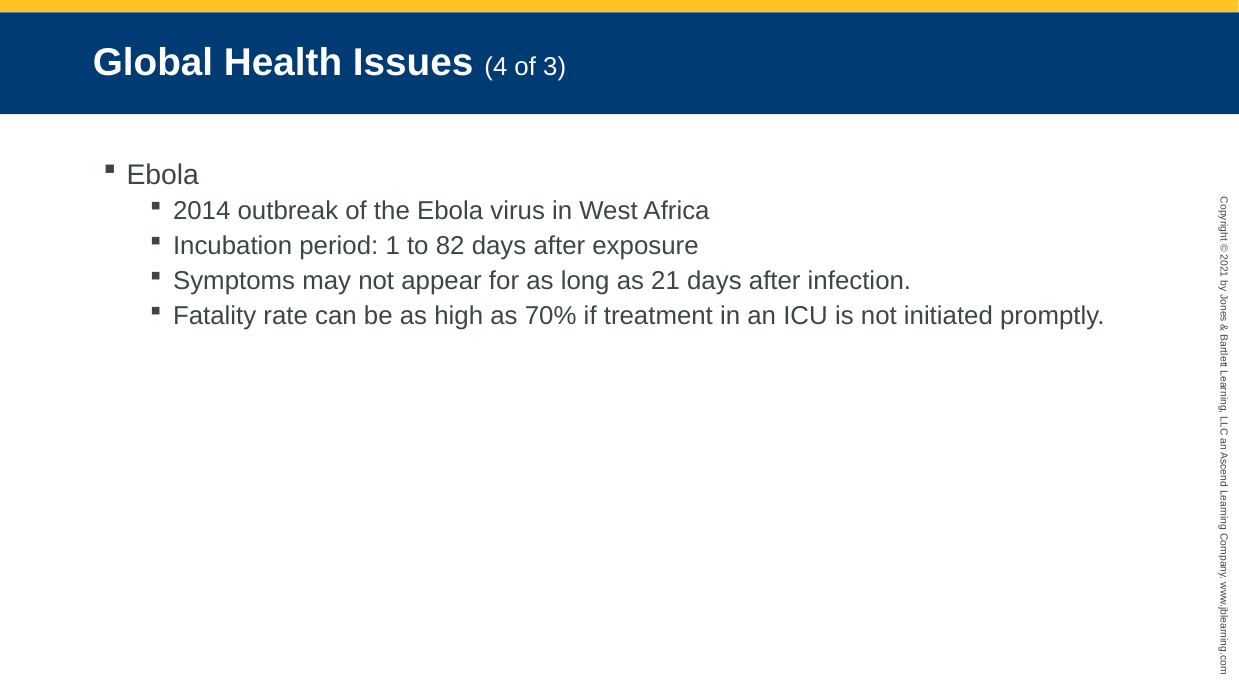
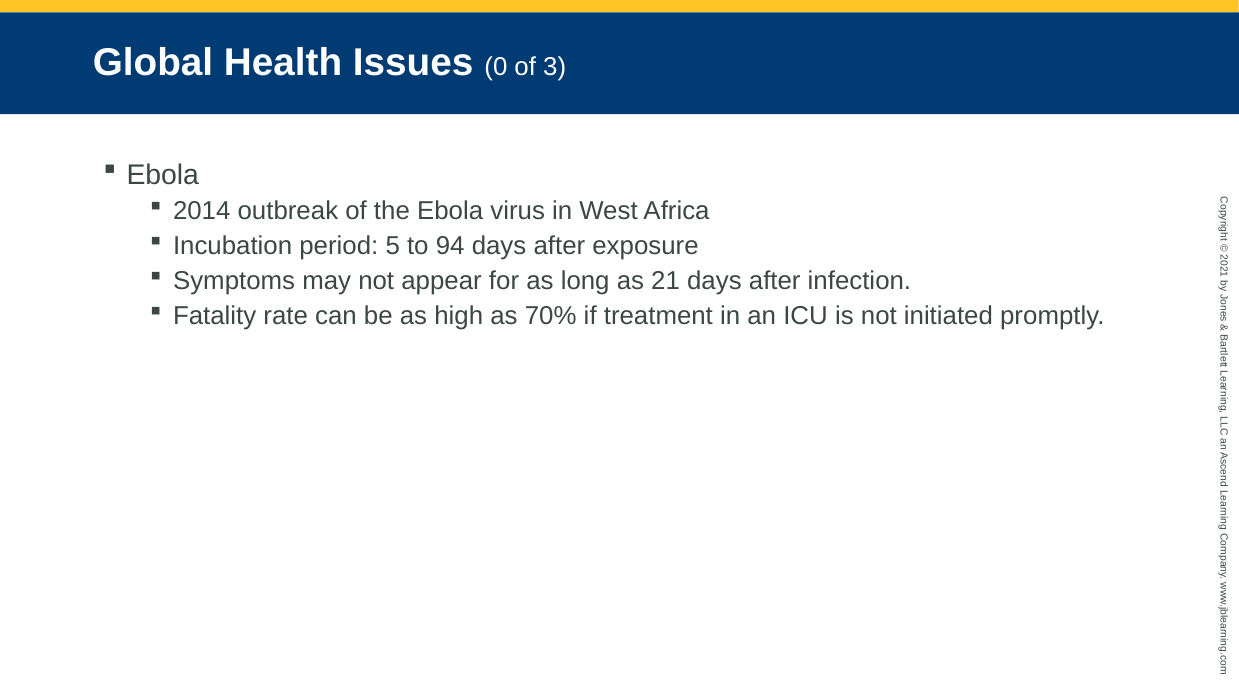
Issues 4: 4 -> 0 (496, 67)
period 1: 1 -> 5 (393, 246)
82: 82 -> 94 (450, 246)
